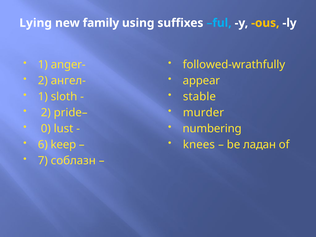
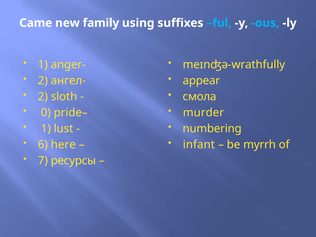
Lying: Lying -> Came (36, 23)
ous colour: yellow -> light blue (265, 23)
followed-wrathfully: followed-wrathfully -> meɪnʤə-wrathfully (234, 65)
1: 1 -> 2 (43, 97)
stable: stable -> смола (200, 97)
2: 2 -> 0 (46, 113)
0: 0 -> 1 (46, 129)
keep: keep -> here (63, 145)
knees: knees -> infant (199, 145)
ладан: ладан -> myrrh (260, 145)
соблазн: соблазн -> ресурсы (73, 161)
